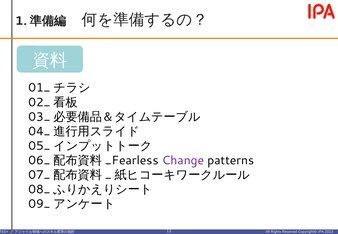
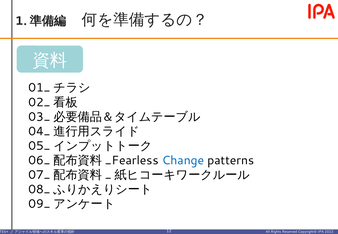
Change colour: purple -> blue (183, 160)
